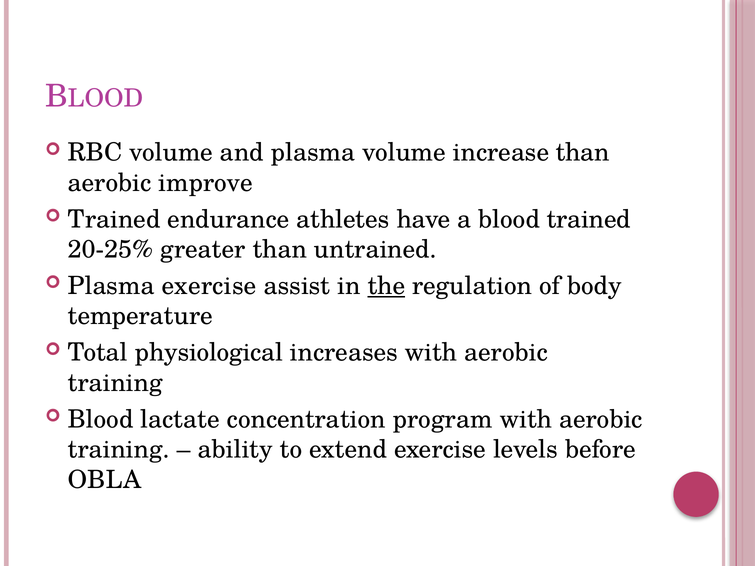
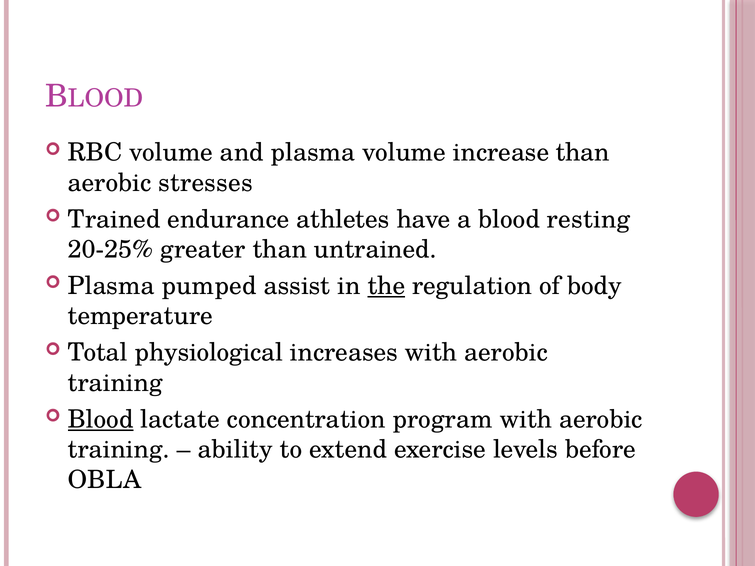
improve: improve -> stresses (205, 183)
blood trained: trained -> resting (589, 219)
Plasma exercise: exercise -> pumped (209, 286)
Blood underline: none -> present (101, 420)
